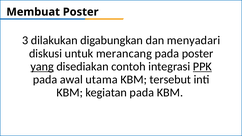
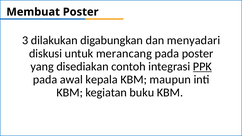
yang underline: present -> none (42, 67)
utama: utama -> kepala (102, 80)
tersebut: tersebut -> maupun (170, 80)
kegiatan pada: pada -> buku (142, 93)
